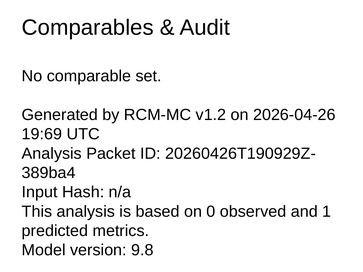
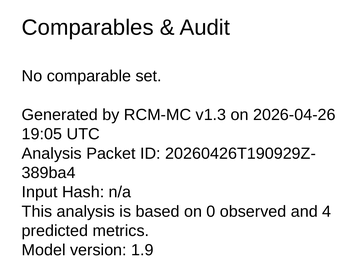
v1.2: v1.2 -> v1.3 (211, 115)
19:69: 19:69 -> 19:05 (42, 134)
1: 1 -> 4 (327, 212)
9.8: 9.8 -> 1.9 (142, 250)
